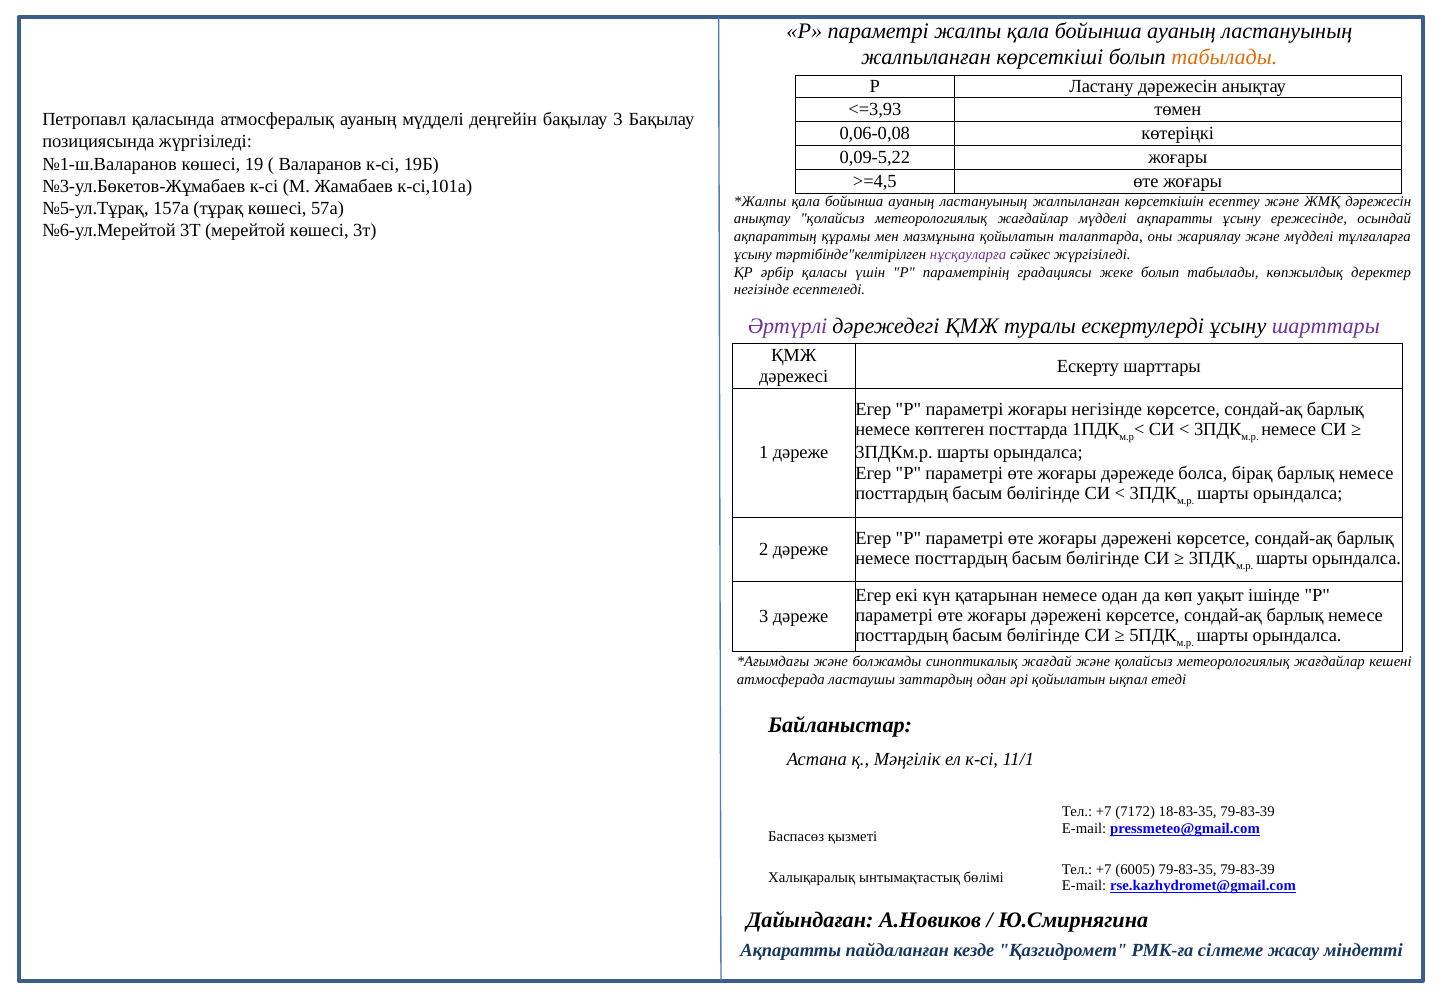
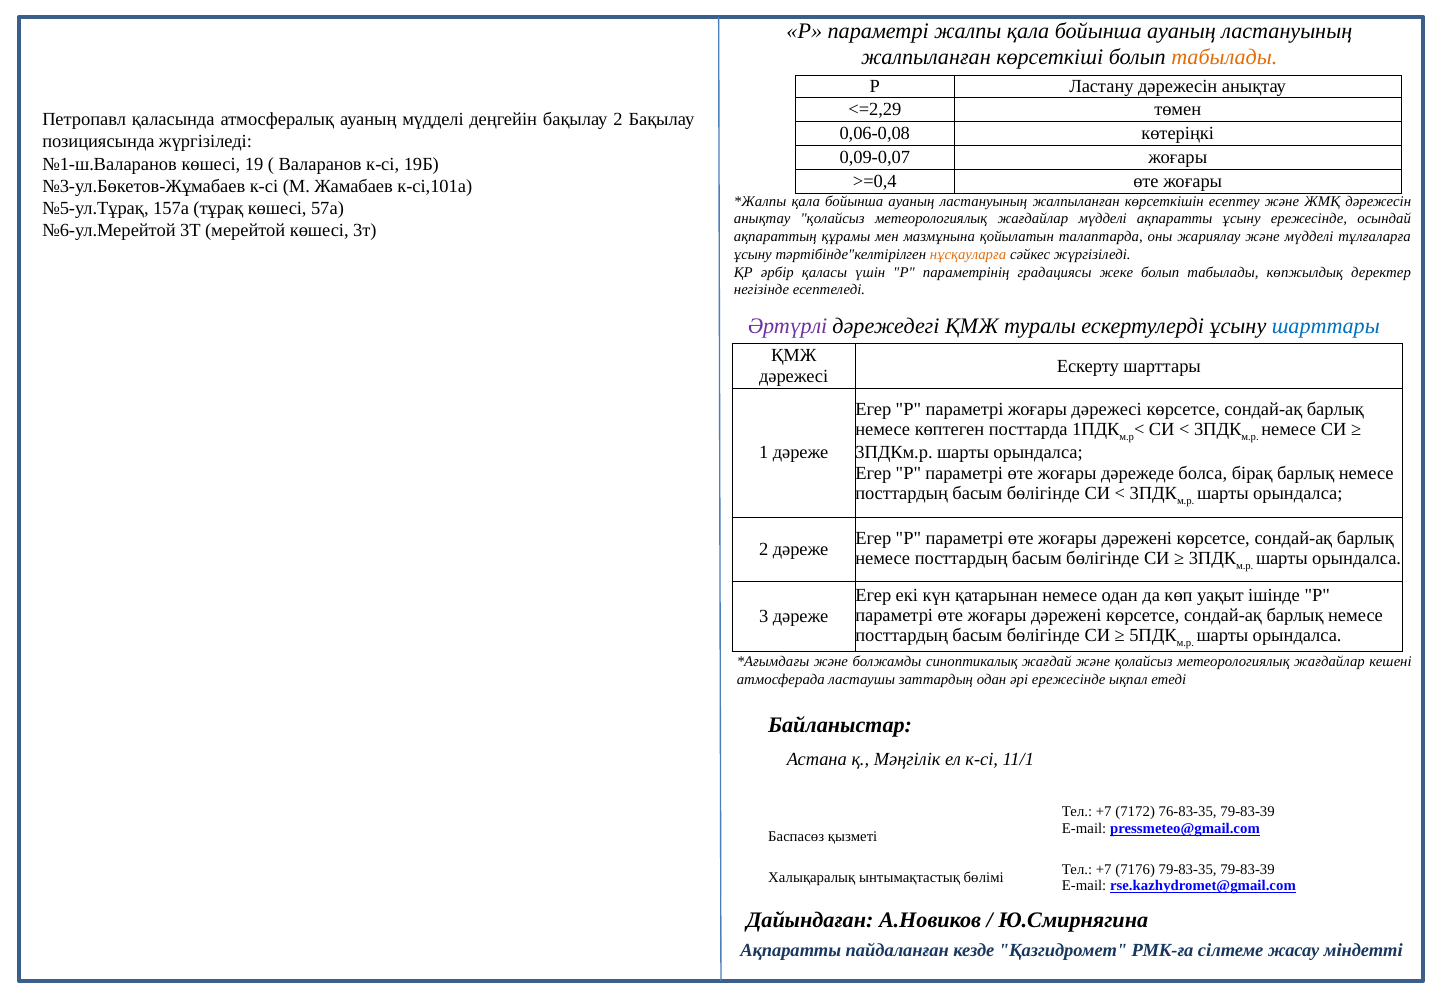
<=3,93: <=3,93 -> <=2,29 (875, 110)
бақылау 3: 3 -> 2 (618, 120)
0,09-5,22: 0,09-5,22 -> 0,09-0,07 (875, 157)
>=4,5: >=4,5 -> >=0,4 (875, 181)
нұсқауларға colour: purple -> orange (968, 255)
шарттары colour: purple -> blue (1326, 326)
жоғары негізінде: негізінде -> дәрежесі (1107, 409)
әрі қойылатын: қойылатын -> ережесінде (1069, 680)
18-83-35: 18-83-35 -> 76-83-35 (1188, 812)
6005: 6005 -> 7176 (1135, 870)
